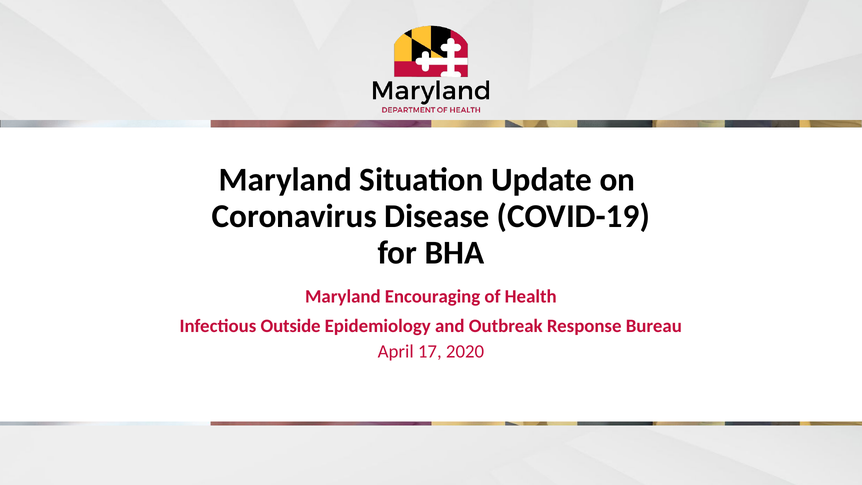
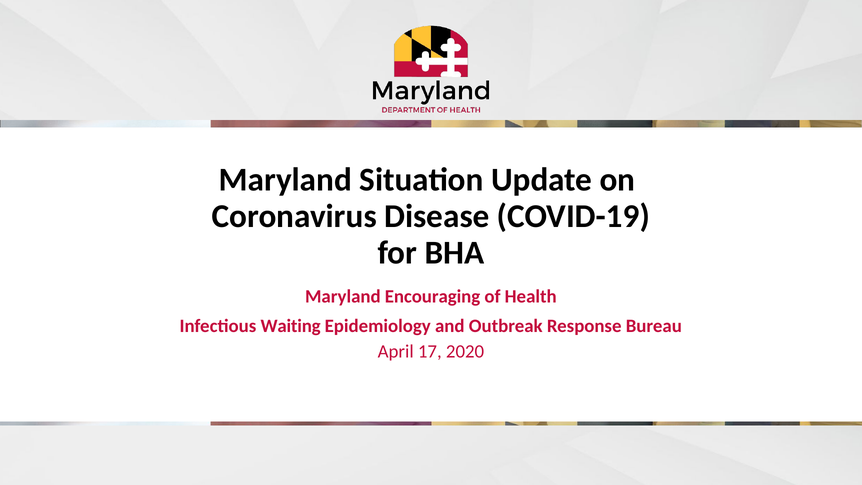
Outside: Outside -> Waiting (291, 326)
